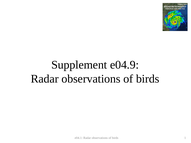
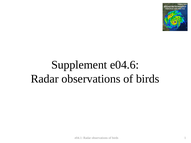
e04.9: e04.9 -> e04.6 (124, 65)
